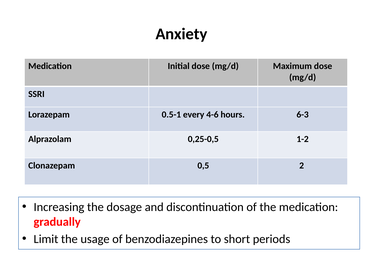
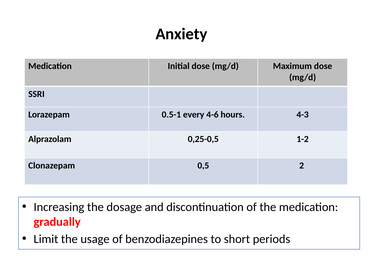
6-3: 6-3 -> 4-3 (303, 114)
